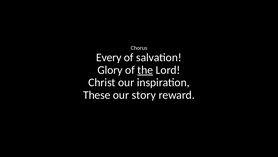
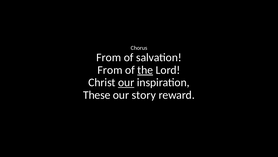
Every: Every -> From (109, 57)
Glory: Glory -> From (110, 70)
our underline: none -> present (126, 82)
